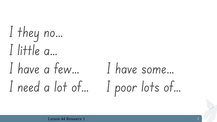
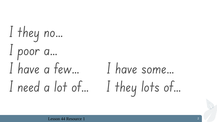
little: little -> poor (29, 51)
of… I poor: poor -> they (126, 87)
